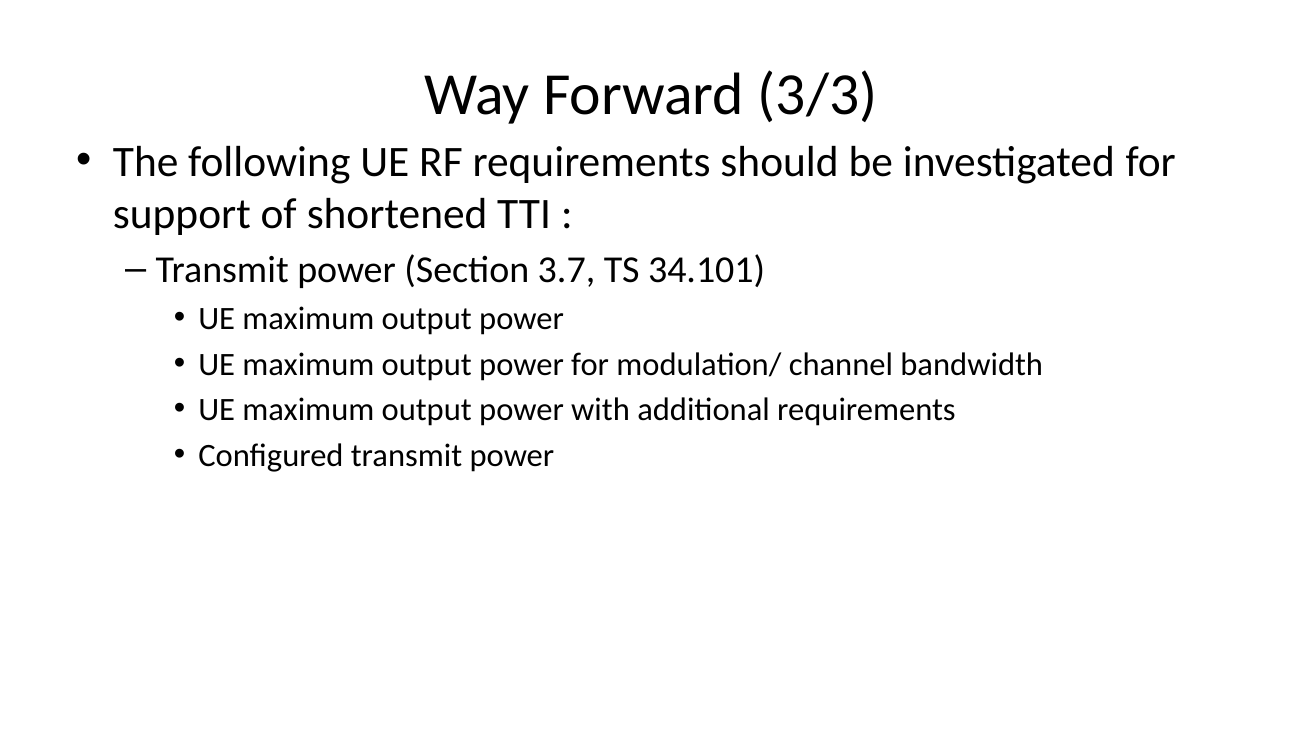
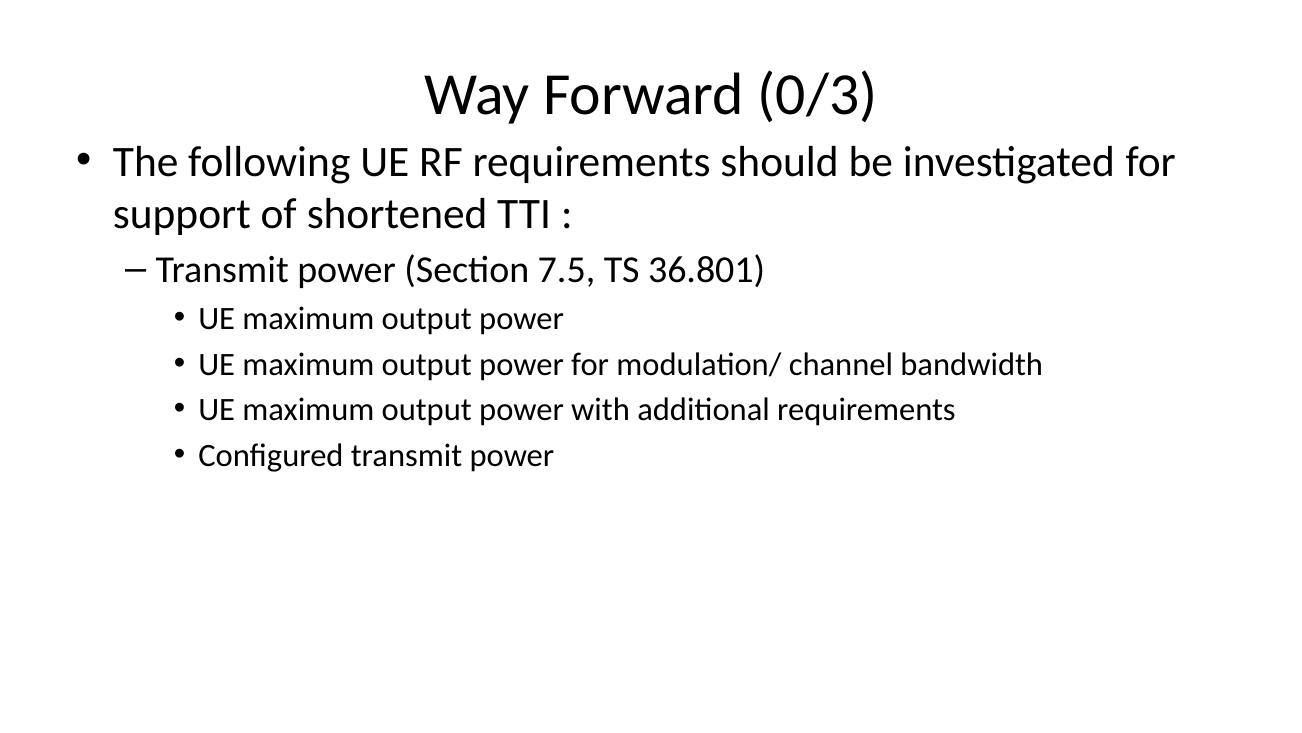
3/3: 3/3 -> 0/3 (818, 95)
3.7: 3.7 -> 7.5 (566, 270)
34.101: 34.101 -> 36.801 (707, 270)
